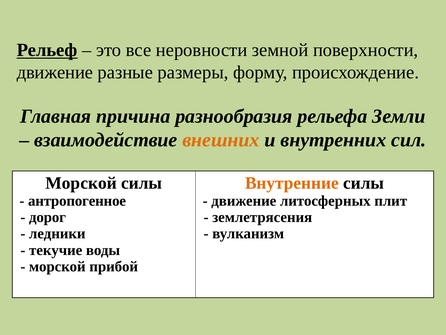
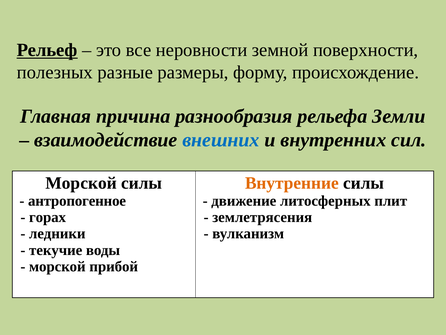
движение: движение -> полезных (55, 72)
внешних colour: orange -> blue (221, 140)
дорог: дорог -> горах (47, 217)
